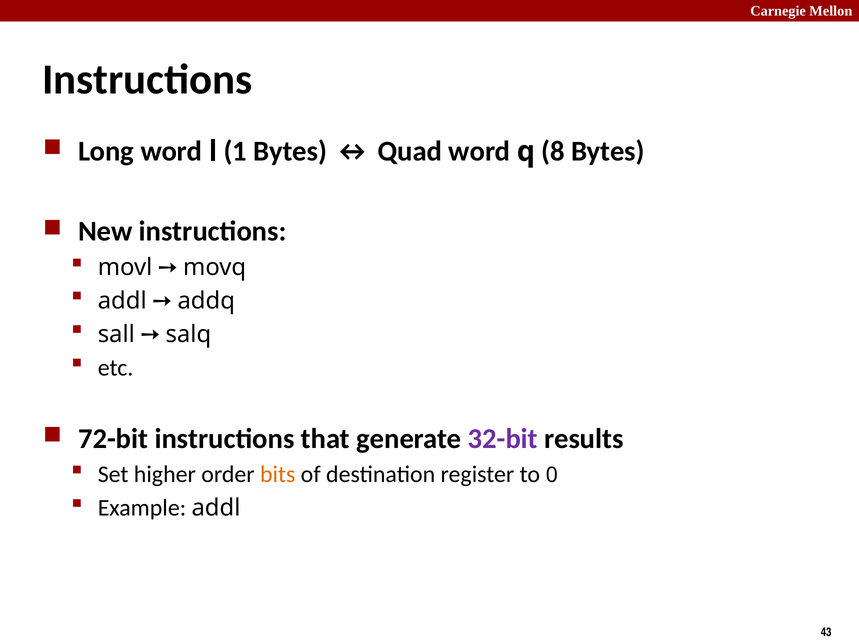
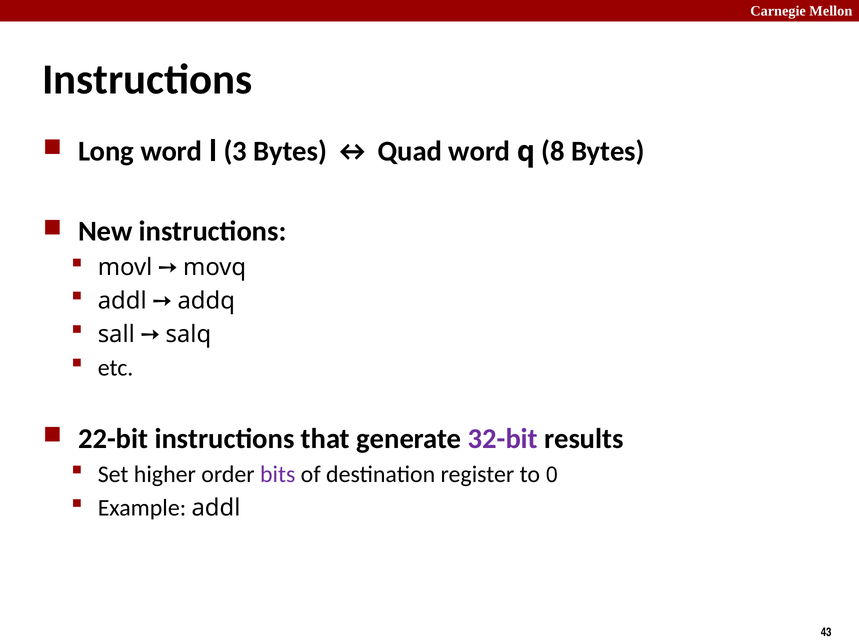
1: 1 -> 3 (235, 151)
72-bit: 72-bit -> 22-bit (113, 439)
bits colour: orange -> purple (278, 475)
